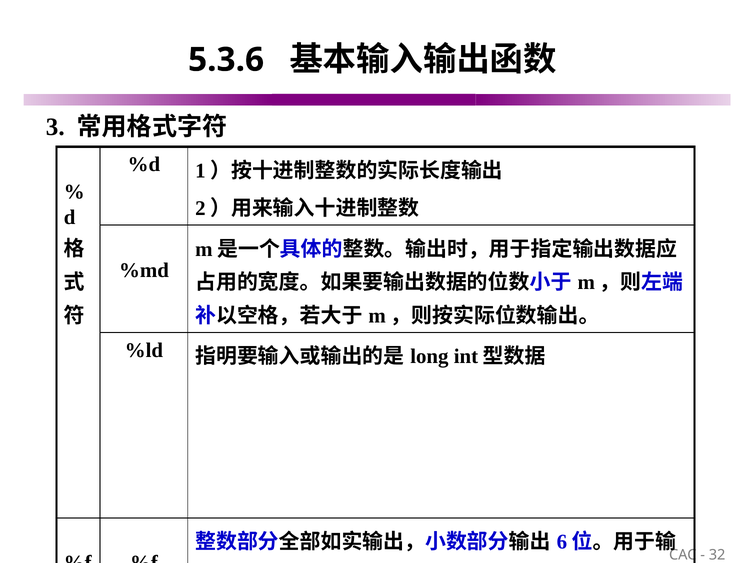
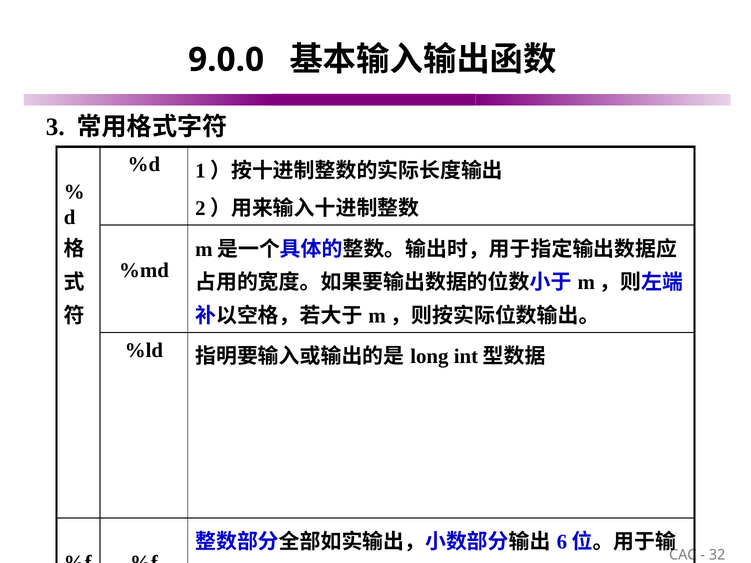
5.3.6: 5.3.6 -> 9.0.0 (226, 60)
